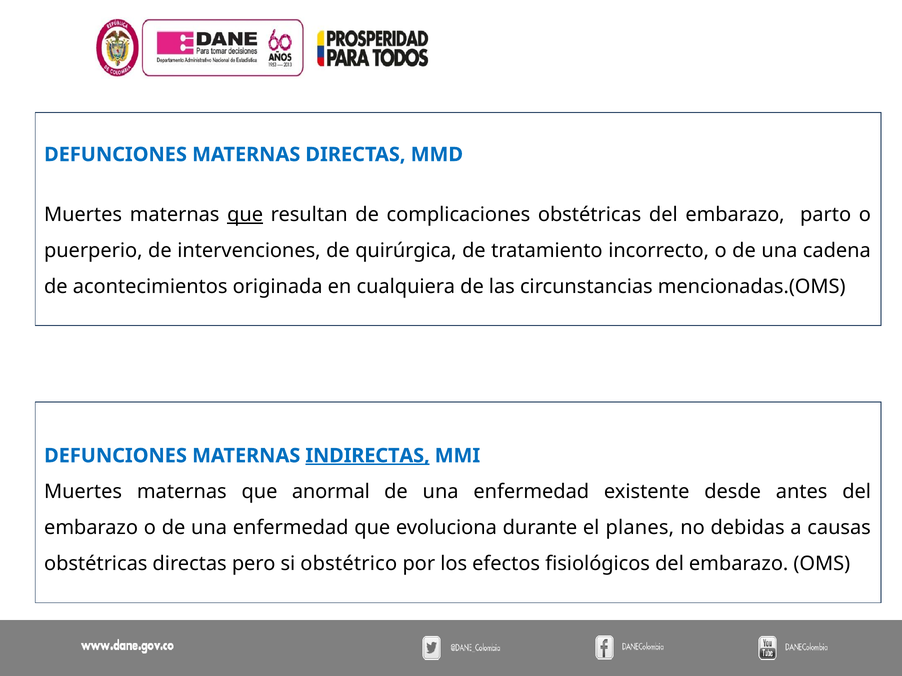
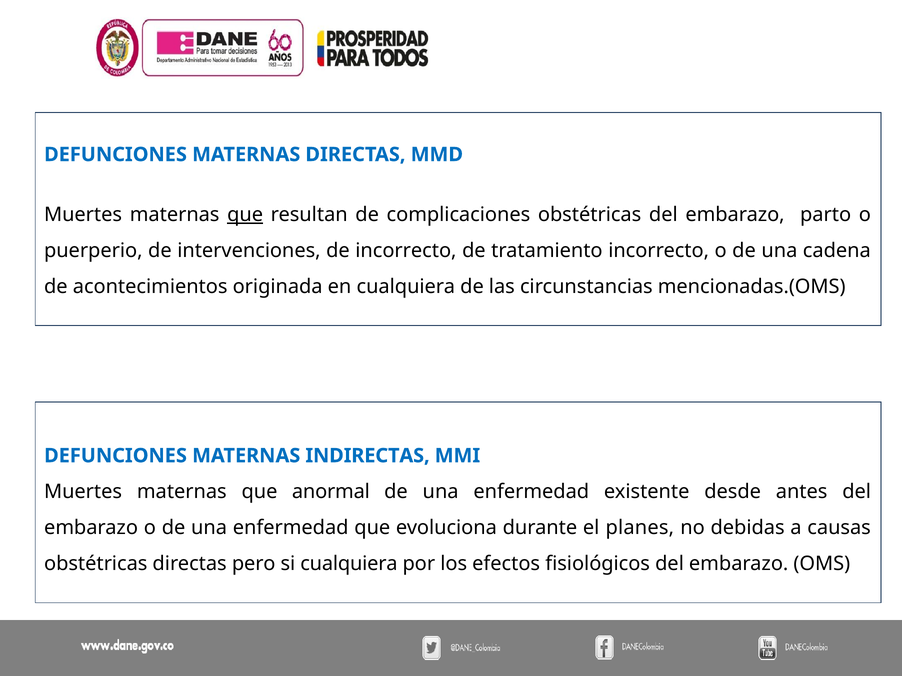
de quirúrgica: quirúrgica -> incorrecto (406, 251)
INDIRECTAS underline: present -> none (368, 456)
si obstétrico: obstétrico -> cualquiera (349, 564)
